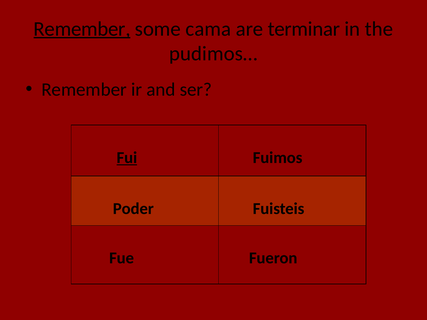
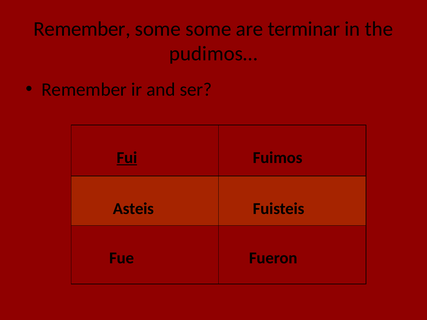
Remember underline: present -> none (82, 29)
some cama: cama -> some (208, 29)
Poder: Poder -> Asteis (133, 209)
